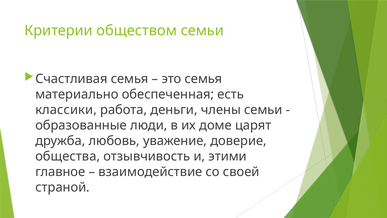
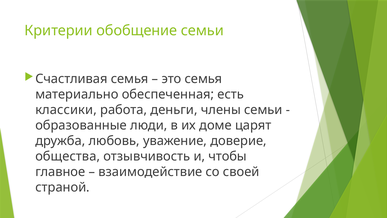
обществом: обществом -> обобщение (137, 31)
этими: этими -> чтобы (228, 156)
